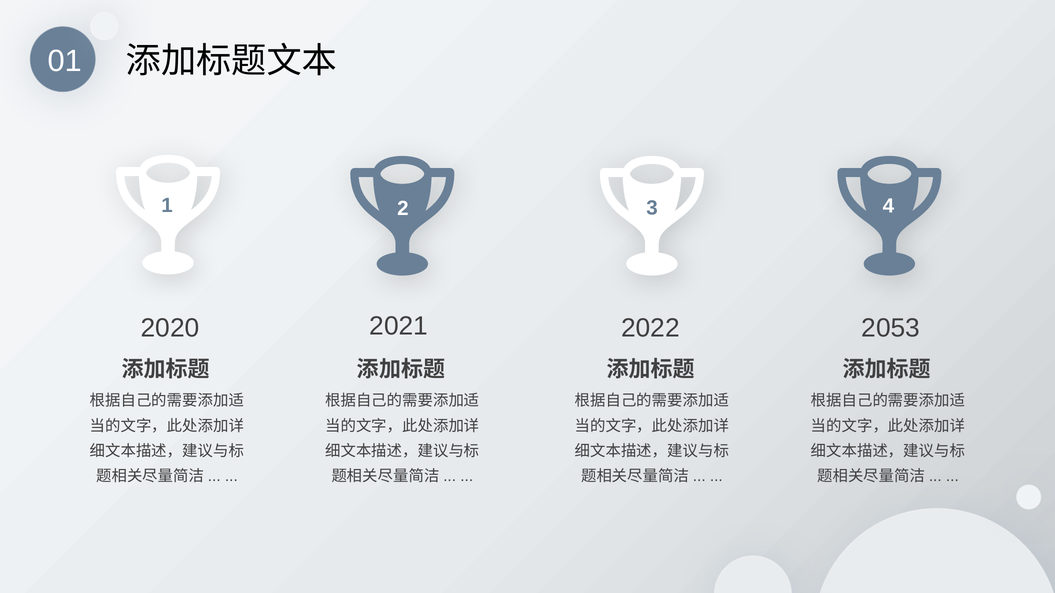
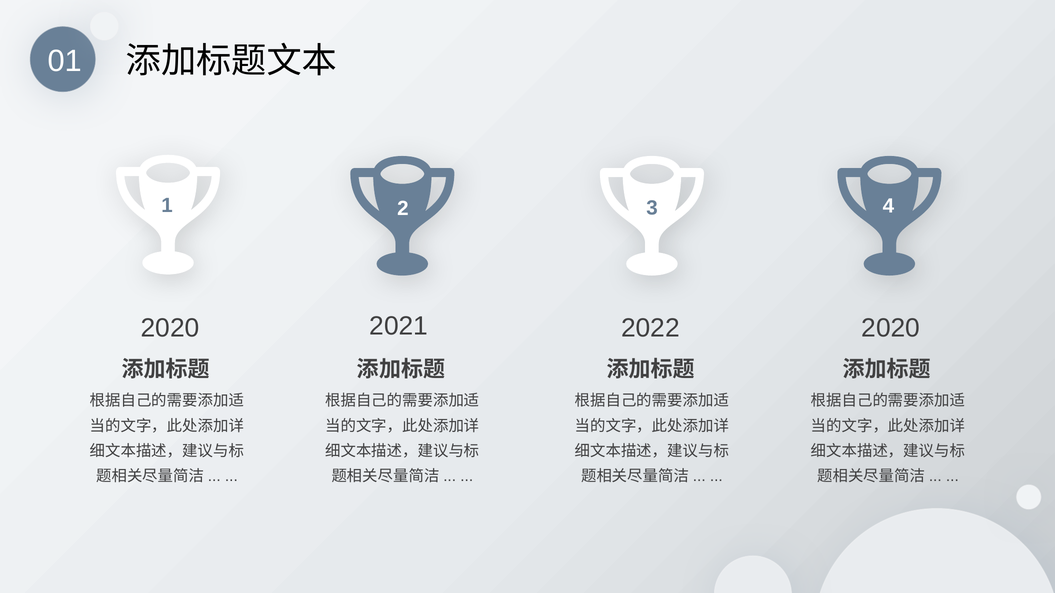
2022 2053: 2053 -> 2020 (891, 328)
